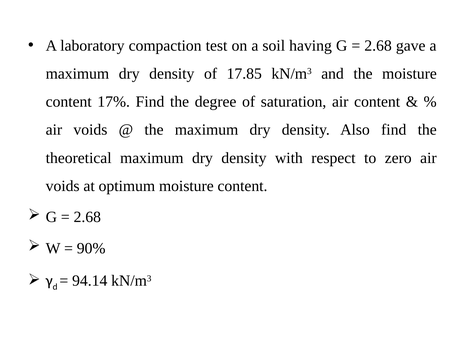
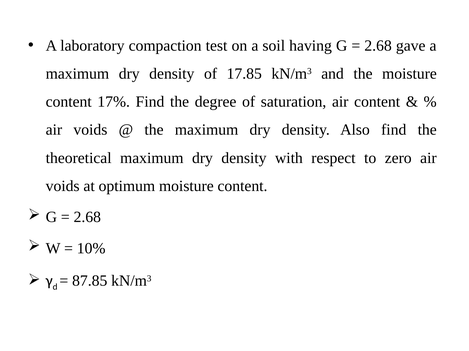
90%: 90% -> 10% (91, 249)
94.14: 94.14 -> 87.85 (90, 281)
